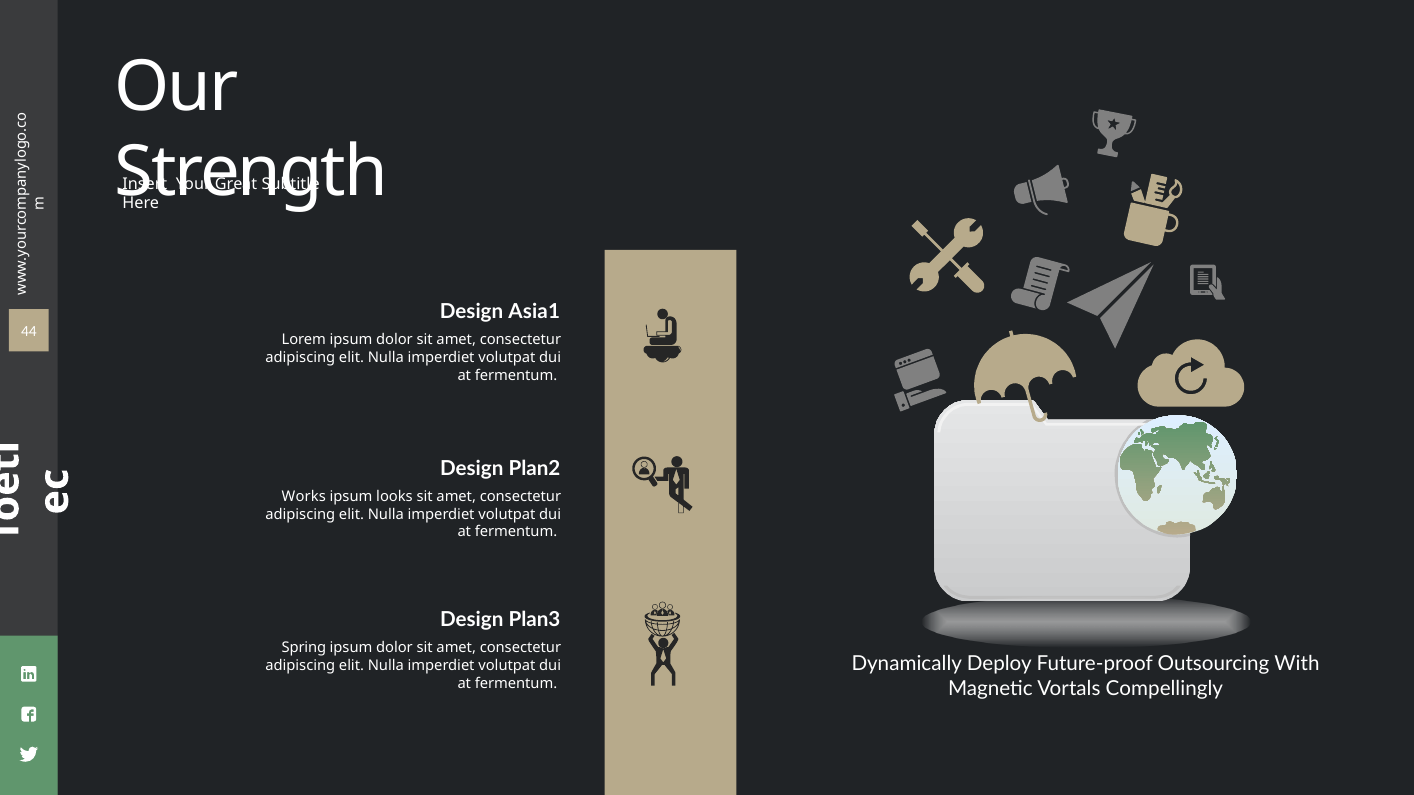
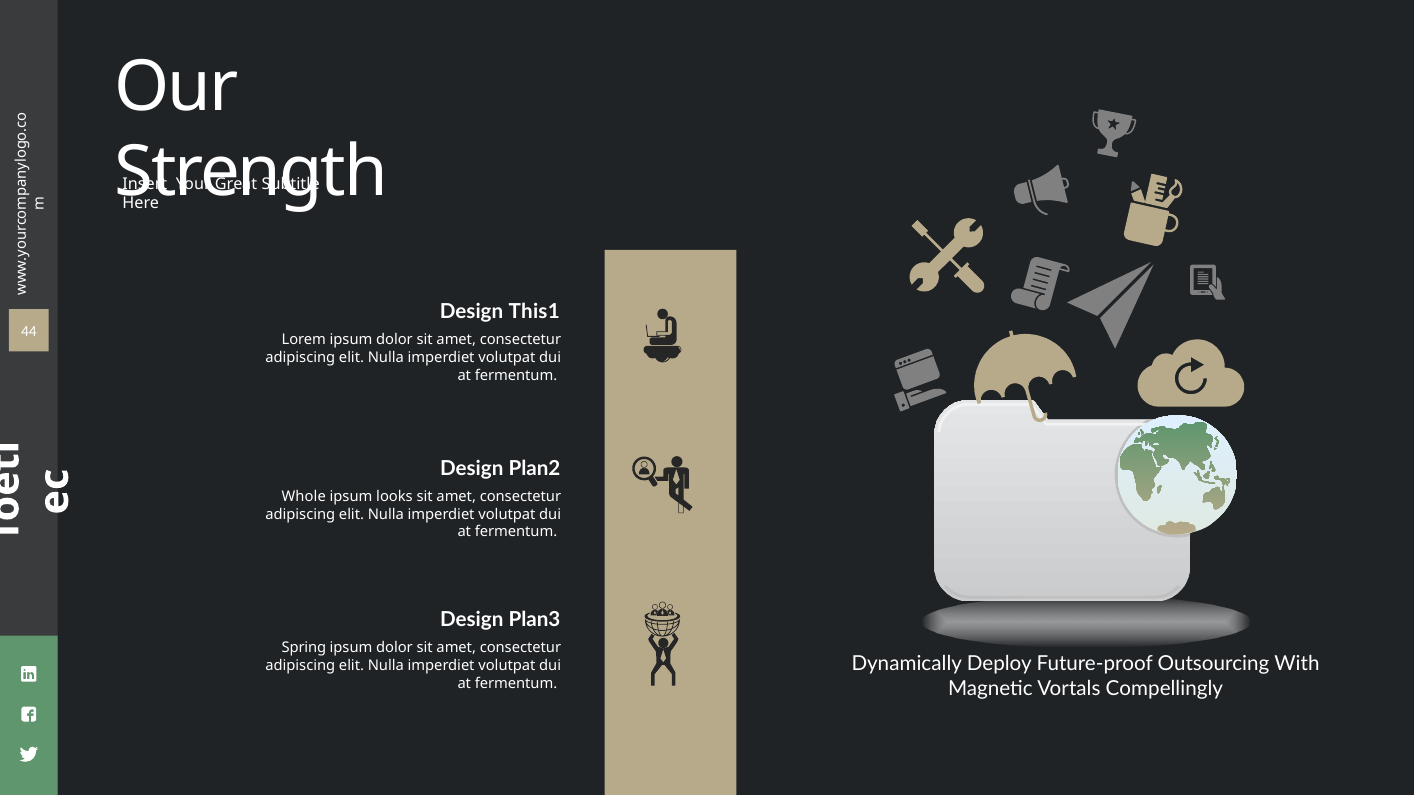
Asia1: Asia1 -> This1 (534, 312)
Works: Works -> Whole (304, 497)
